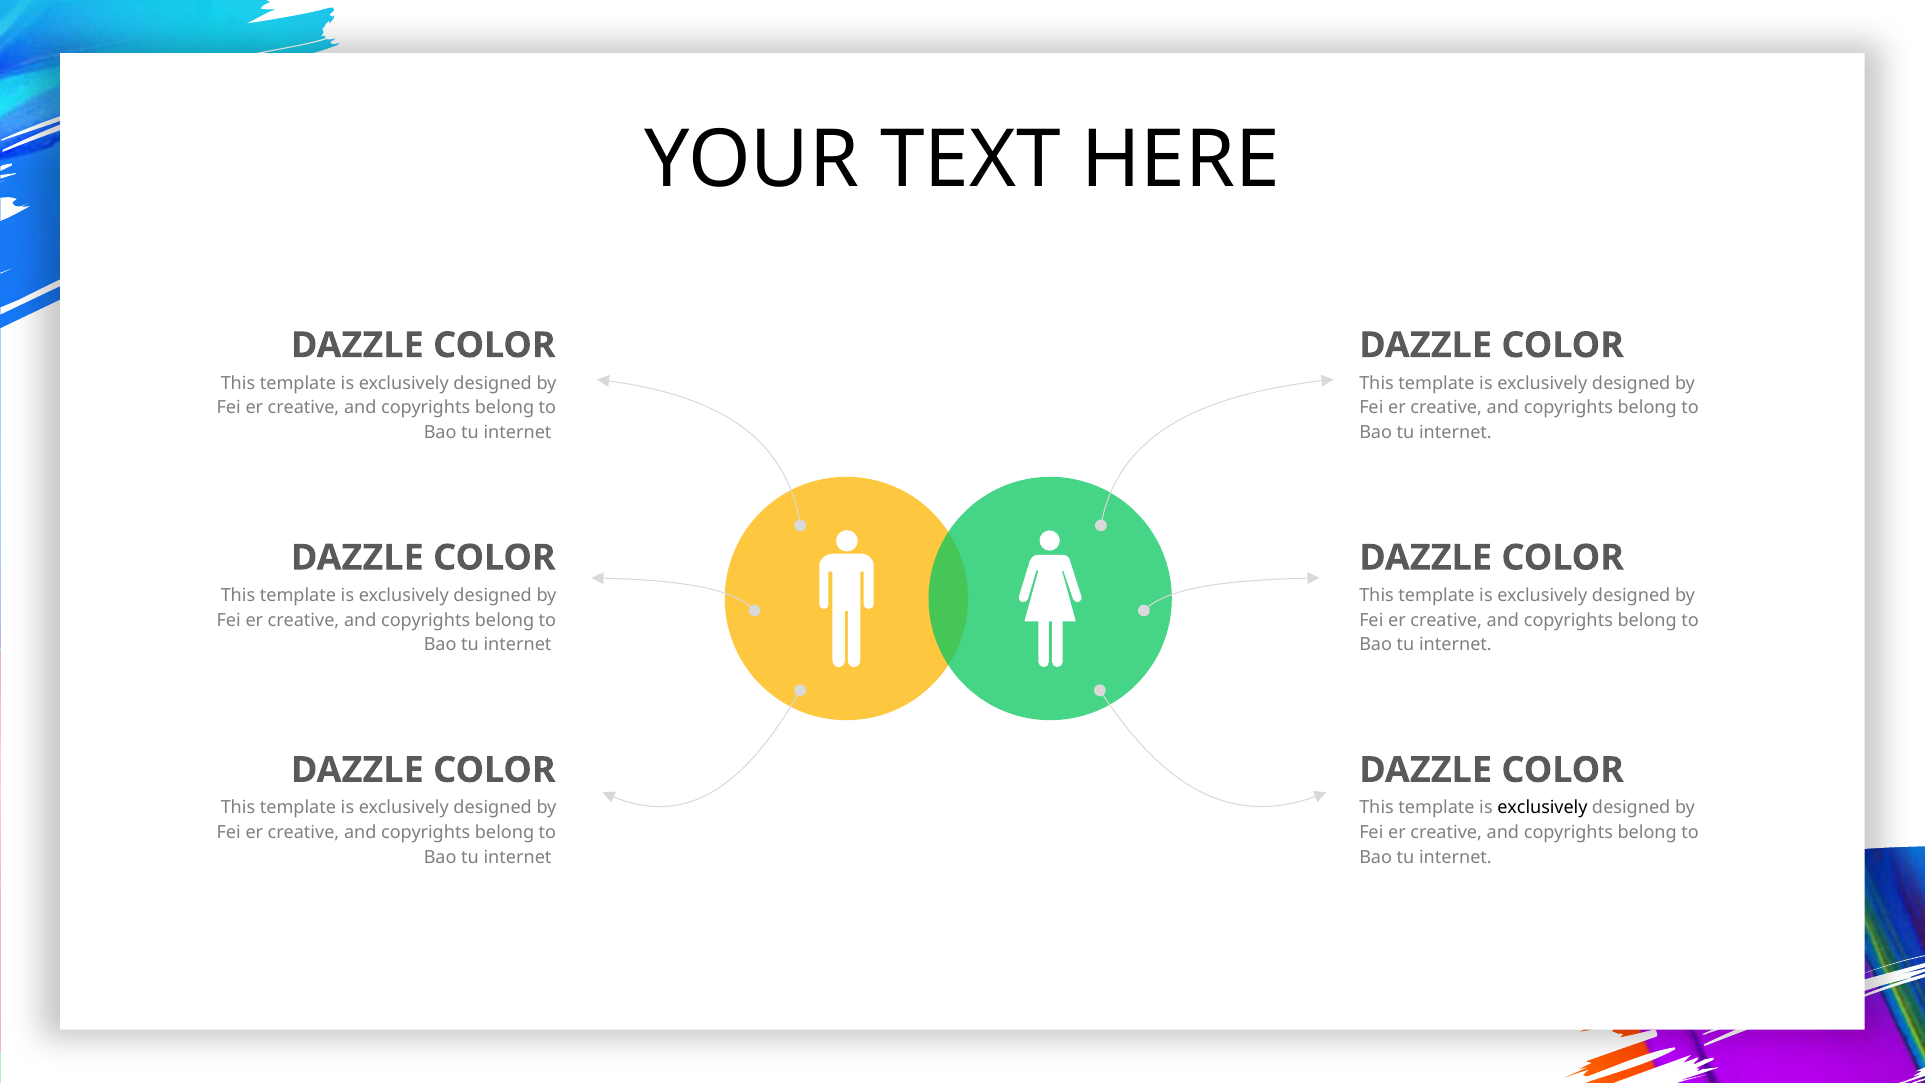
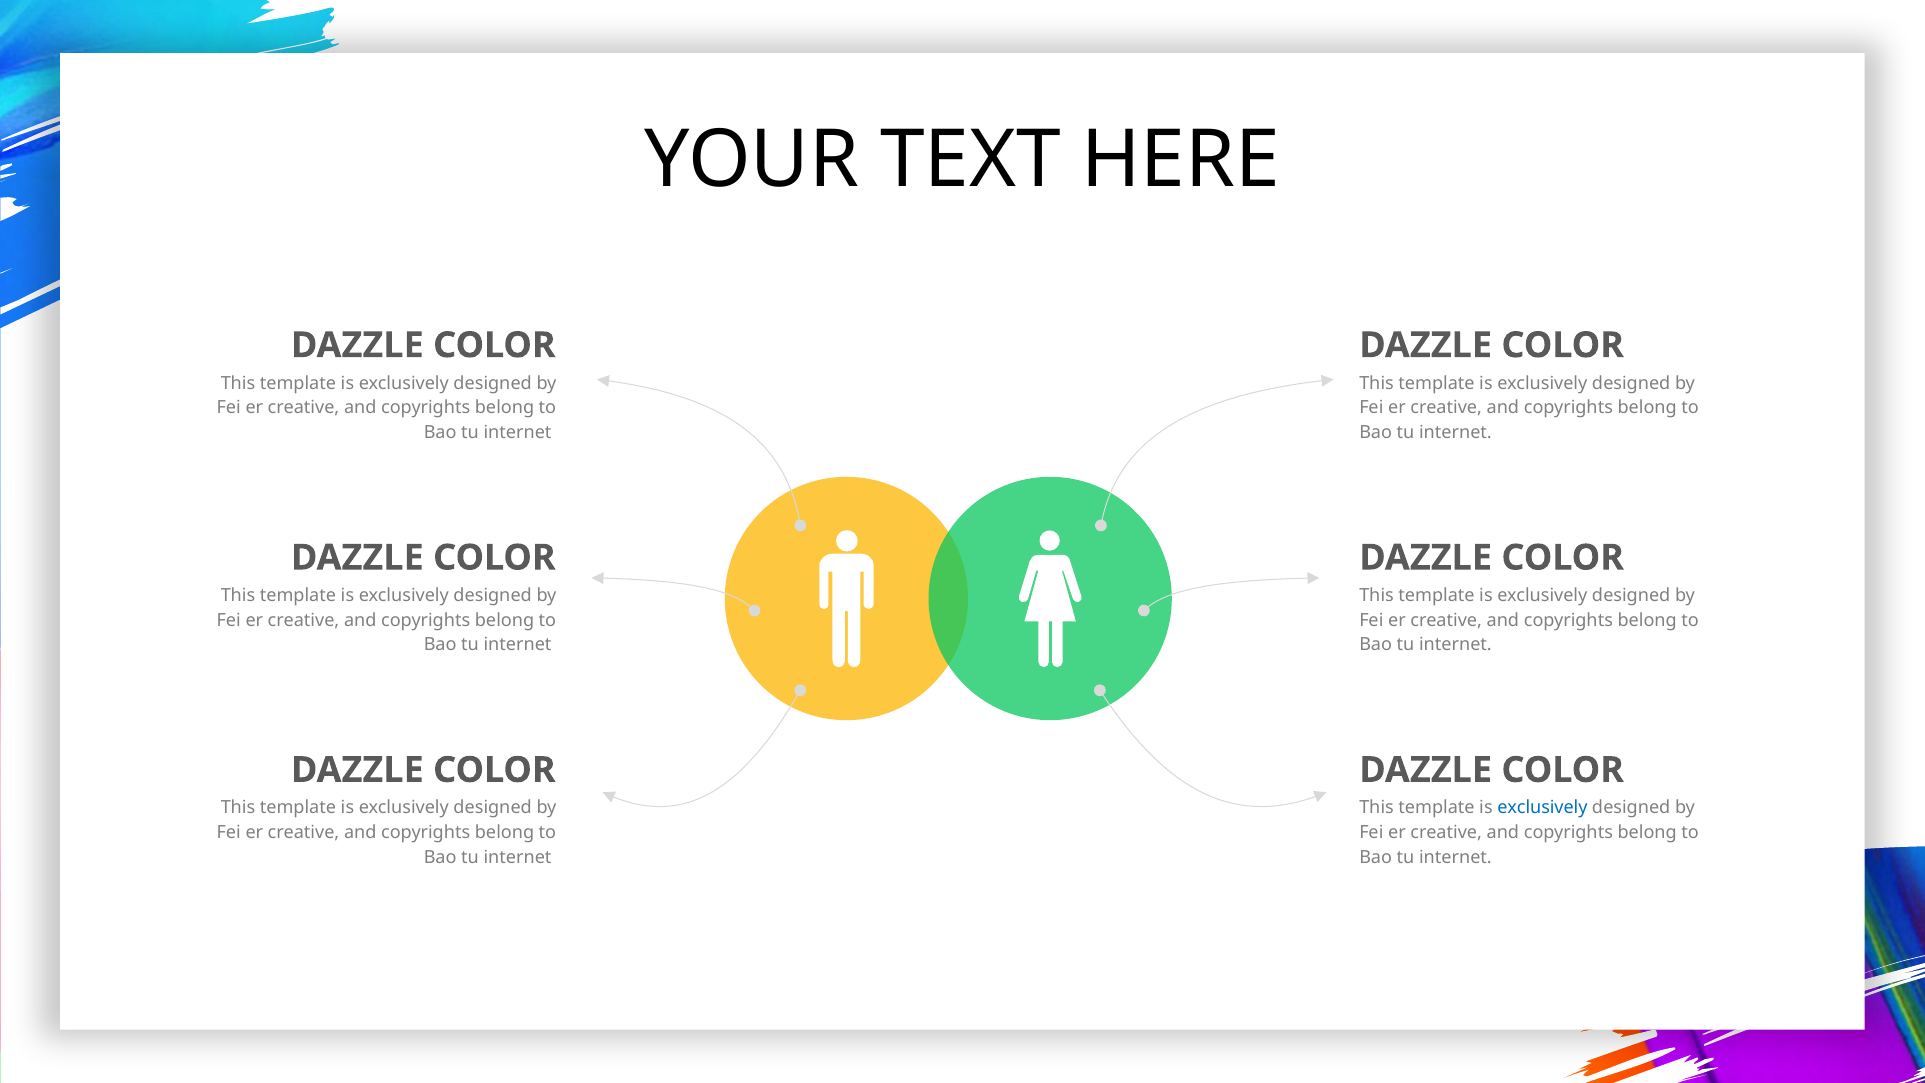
exclusively colour: black -> blue (1542, 808)
